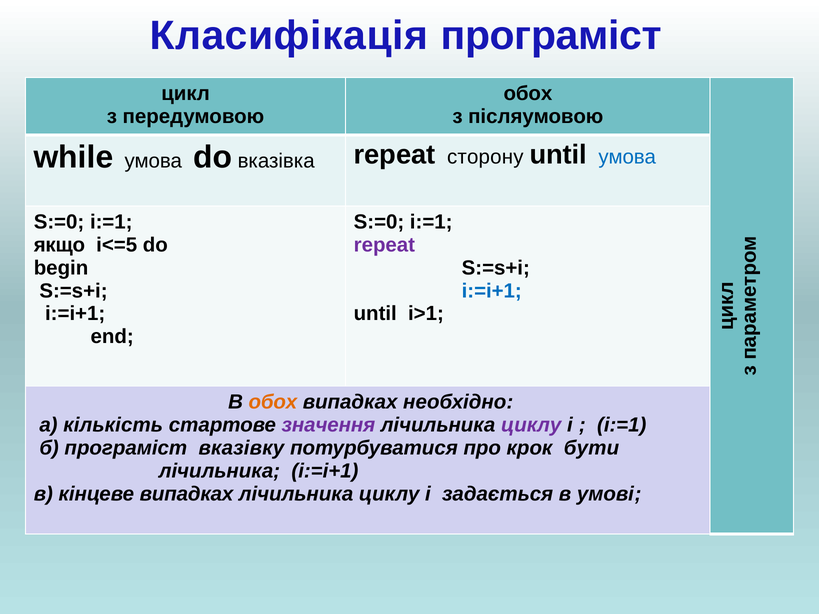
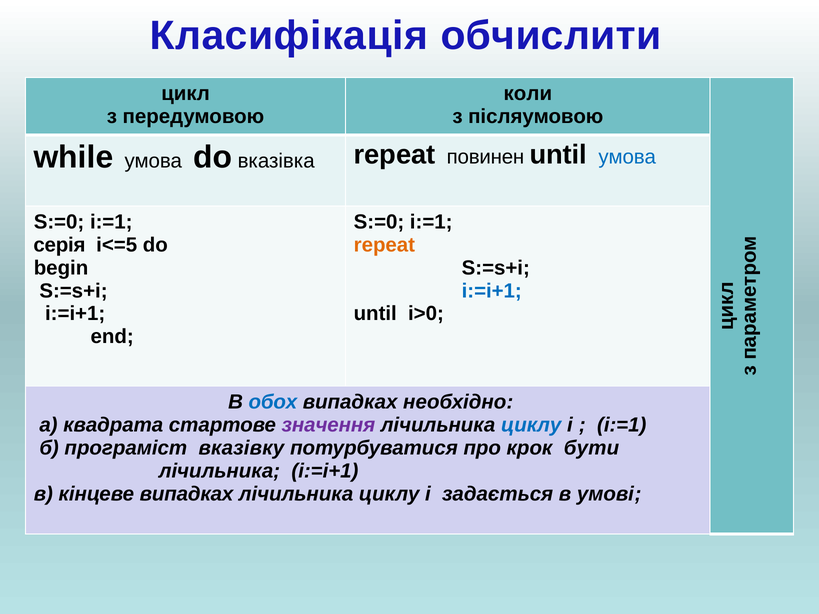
Класифікація програміст: програміст -> обчислити (551, 36)
обох: обох -> коли (528, 94)
сторону: сторону -> повинен (485, 157)
якщо: якщо -> серія (59, 245)
repeat colour: purple -> orange (384, 245)
i>1: i>1 -> i>0 (426, 314)
обох colour: orange -> blue (273, 402)
кількість: кількість -> квадрата (113, 425)
циклу colour: purple -> blue (531, 425)
